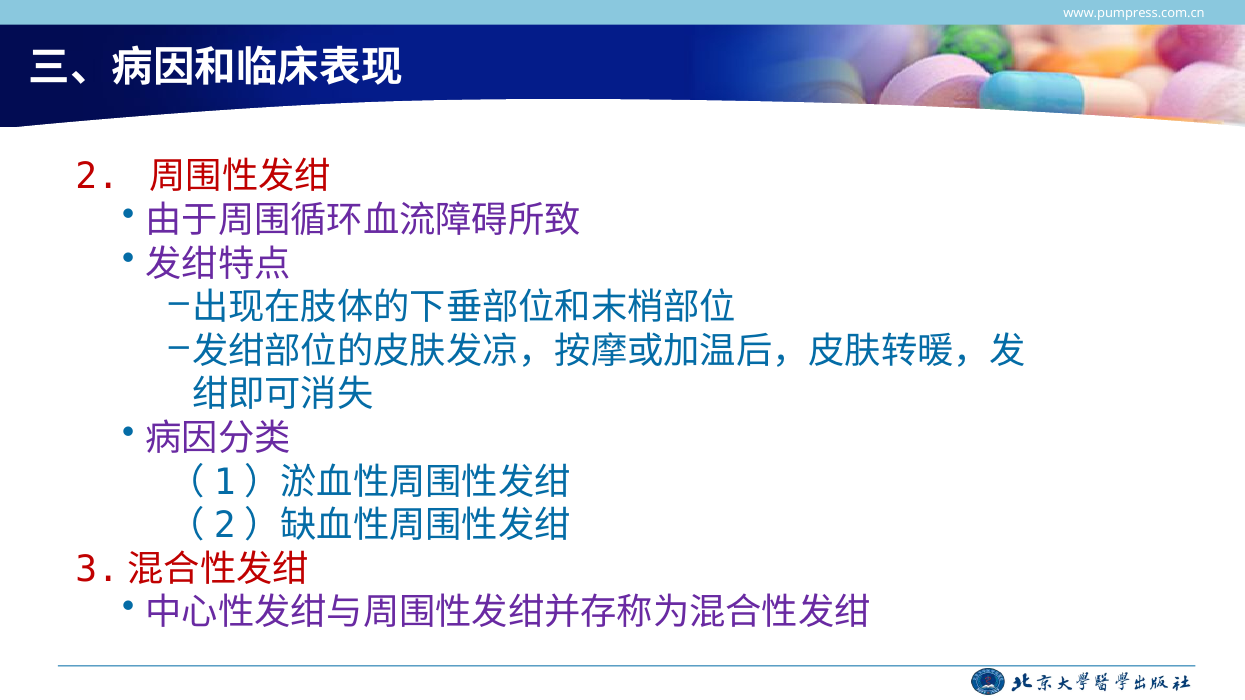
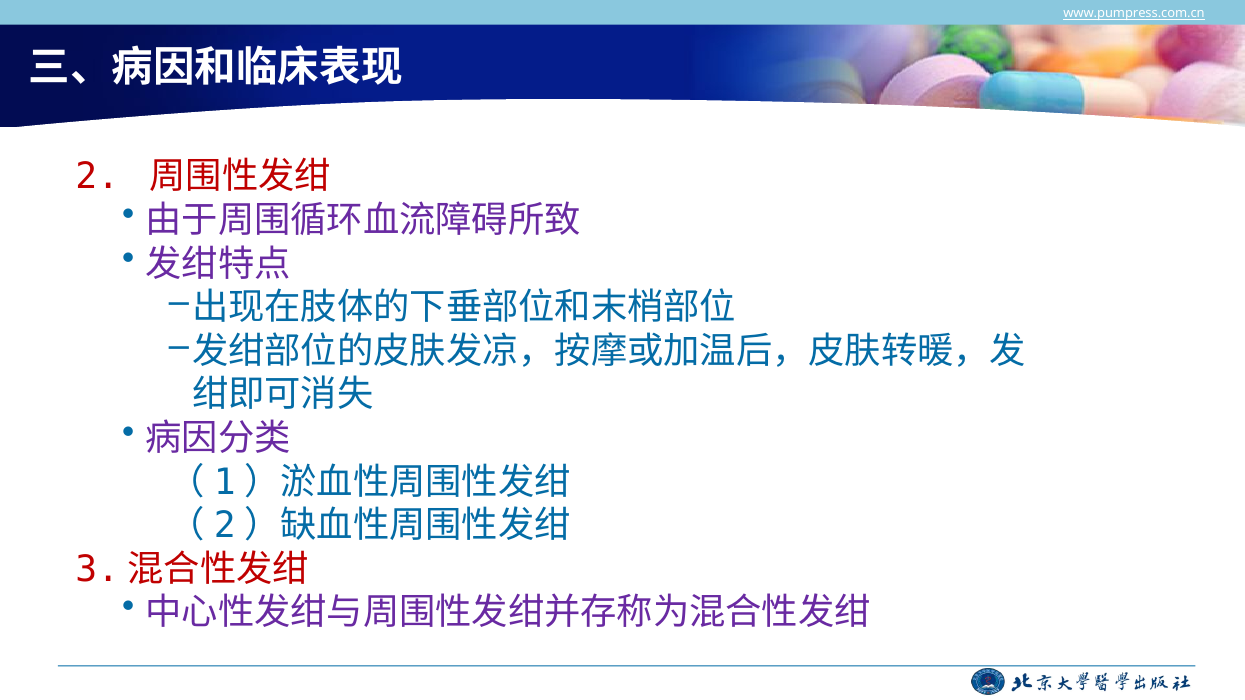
www.pumpress.com.cn underline: none -> present (1134, 13)
